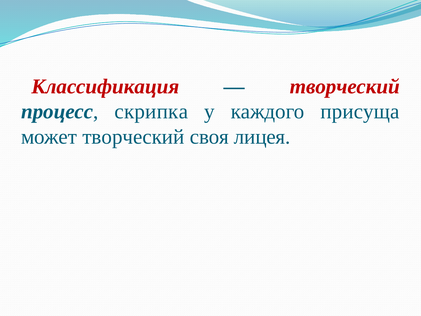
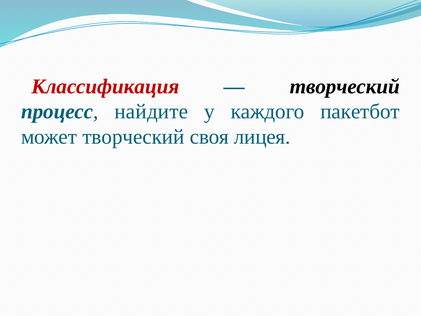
творческий colour: red -> black (345, 86)
скрипка: скрипка -> найдите (151, 112)
присуща: присуща -> пакетбот (360, 112)
